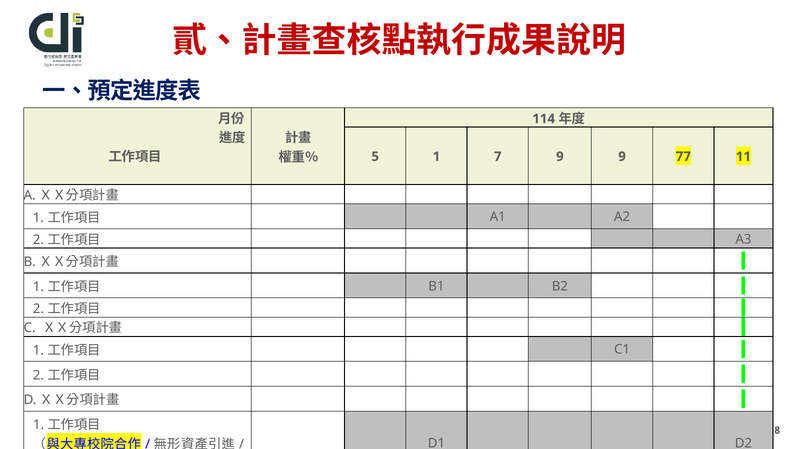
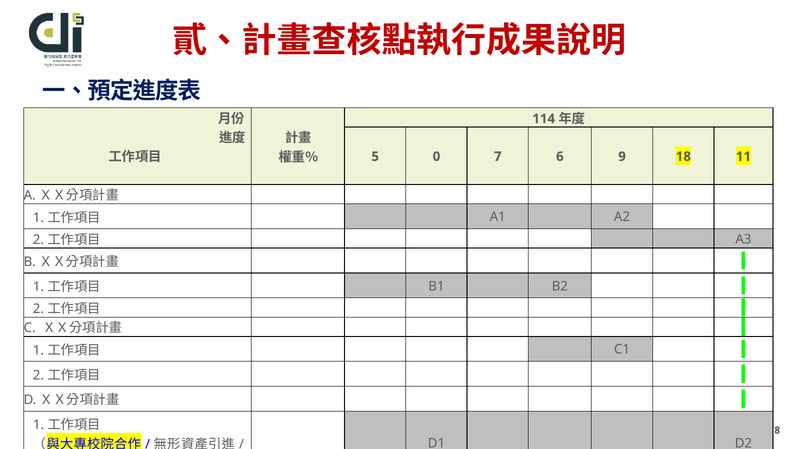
5 1: 1 -> 0 (436, 157)
7 9: 9 -> 6 (560, 157)
77: 77 -> 18 (683, 157)
